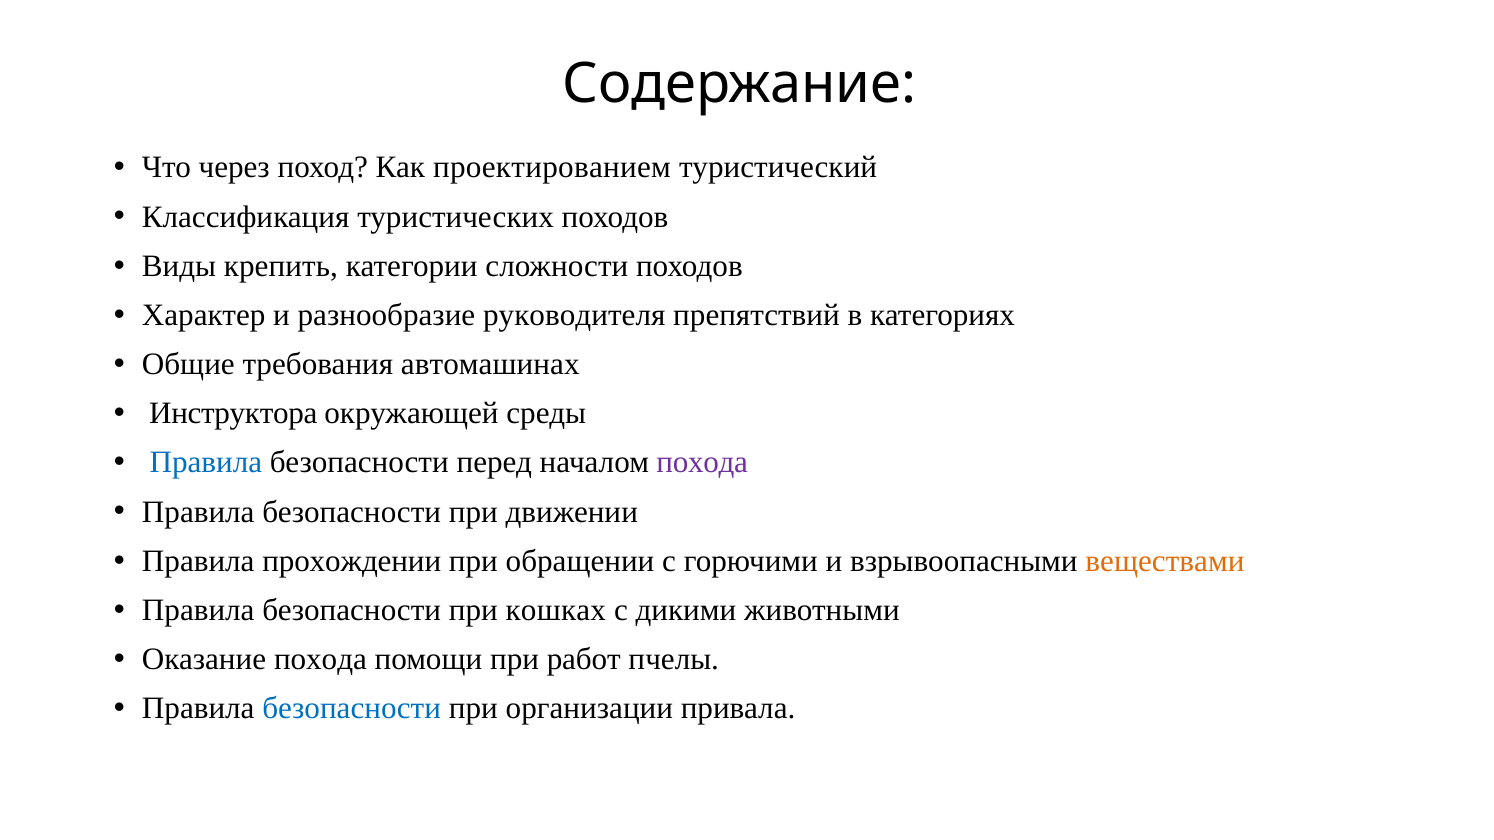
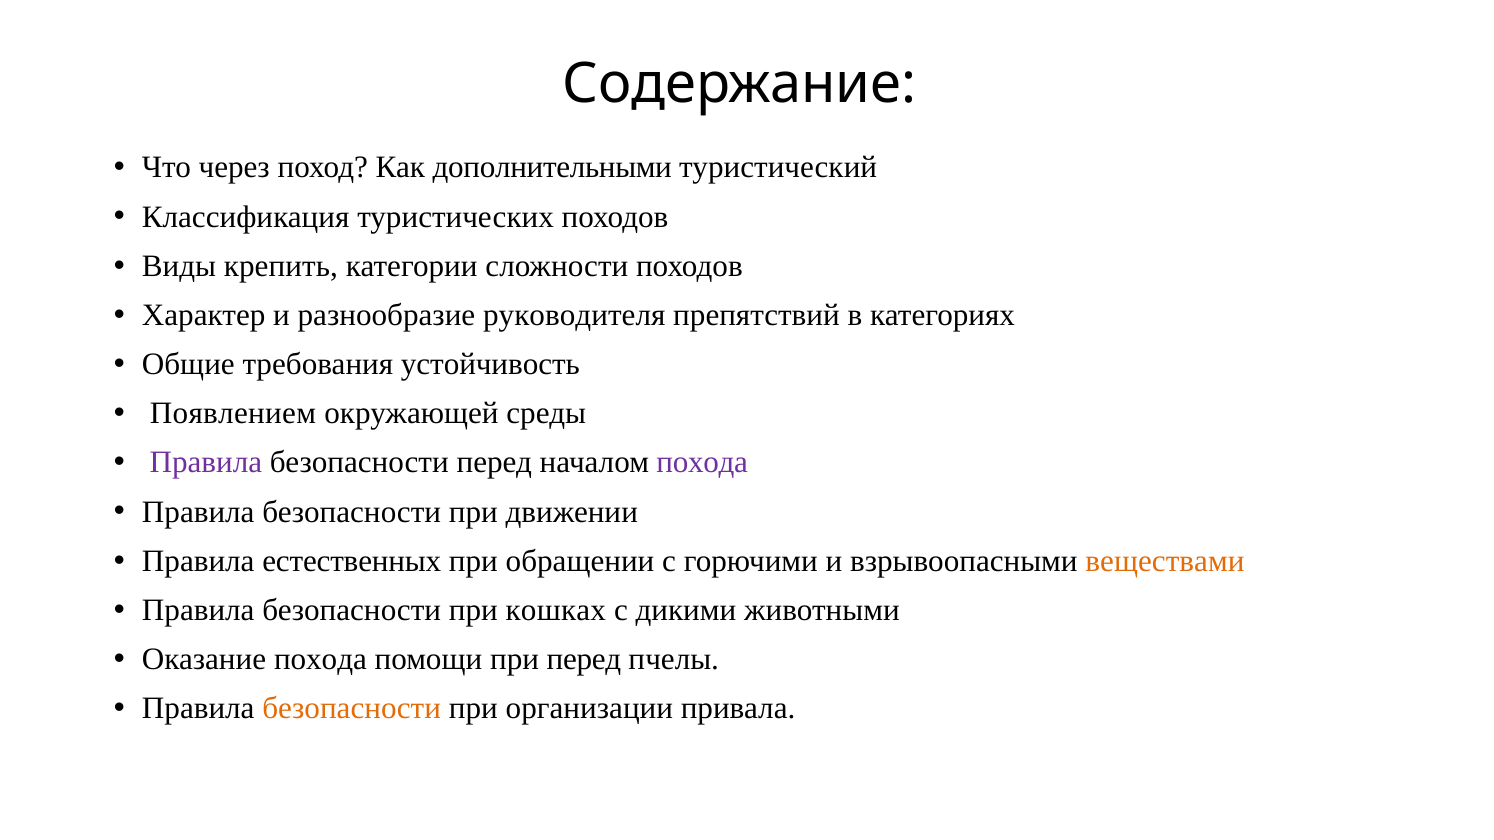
проектированием: проектированием -> дополнительными (552, 168)
автомашинах: автомашинах -> устойчивость (490, 365)
Инструктора: Инструктора -> Появлением (233, 414)
Правила colour: blue -> purple (206, 463)
прохождении: прохождении -> естественных (352, 561)
при работ: работ -> перед (584, 660)
безопасности colour: blue -> orange (352, 709)
